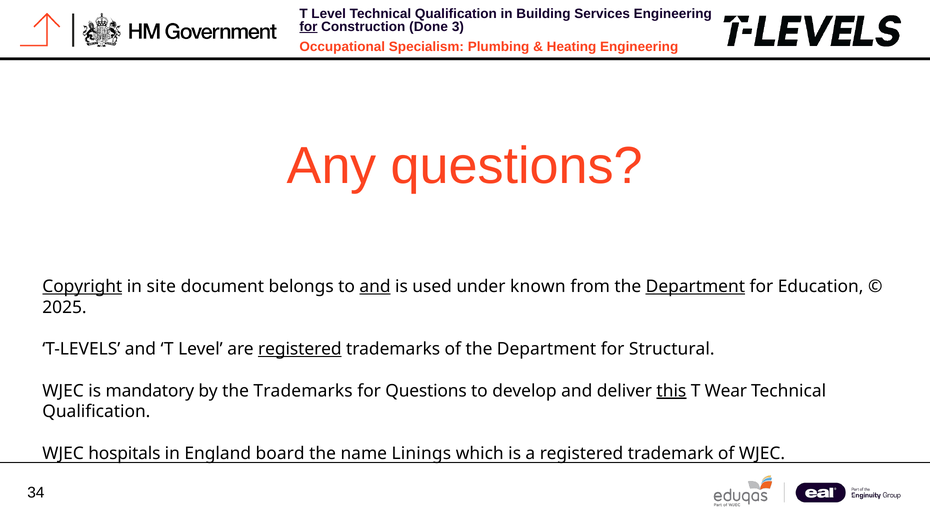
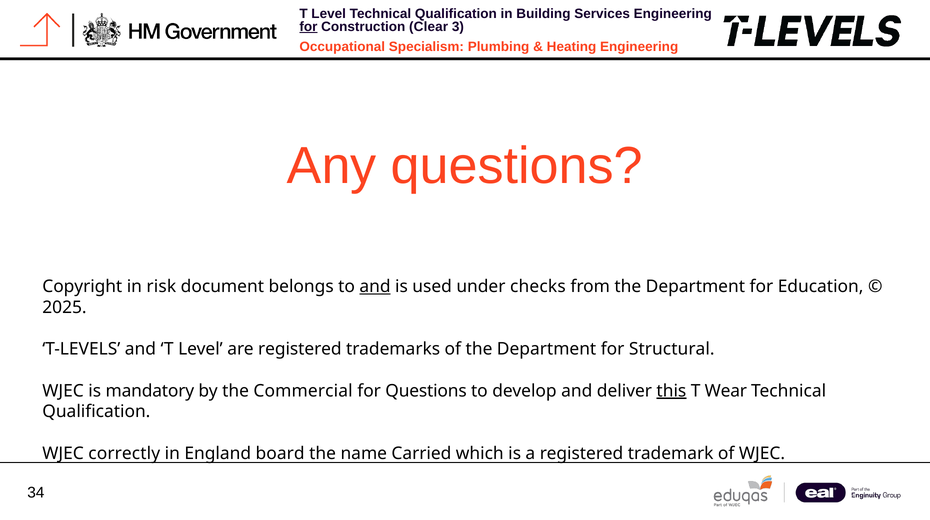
Done: Done -> Clear (429, 27)
Copyright underline: present -> none (82, 286)
site: site -> risk (161, 286)
known: known -> checks (538, 286)
Department underline: present -> none (695, 286)
registered underline: present -> none (300, 349)
the Trademarks: Trademarks -> Commercial (303, 391)
hospitals: hospitals -> correctly (124, 453)
Linings: Linings -> Carried (421, 453)
